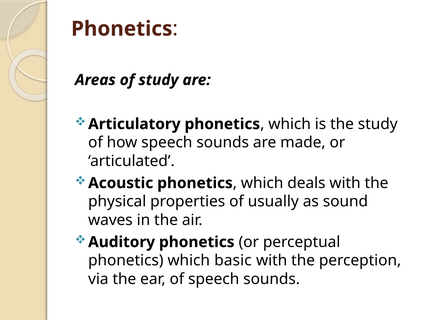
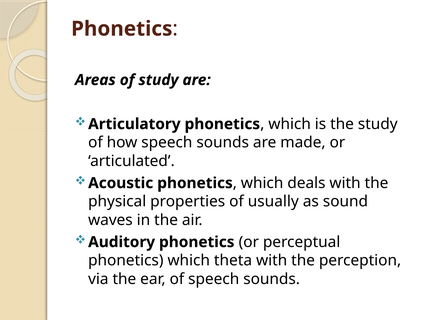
basic: basic -> theta (233, 260)
